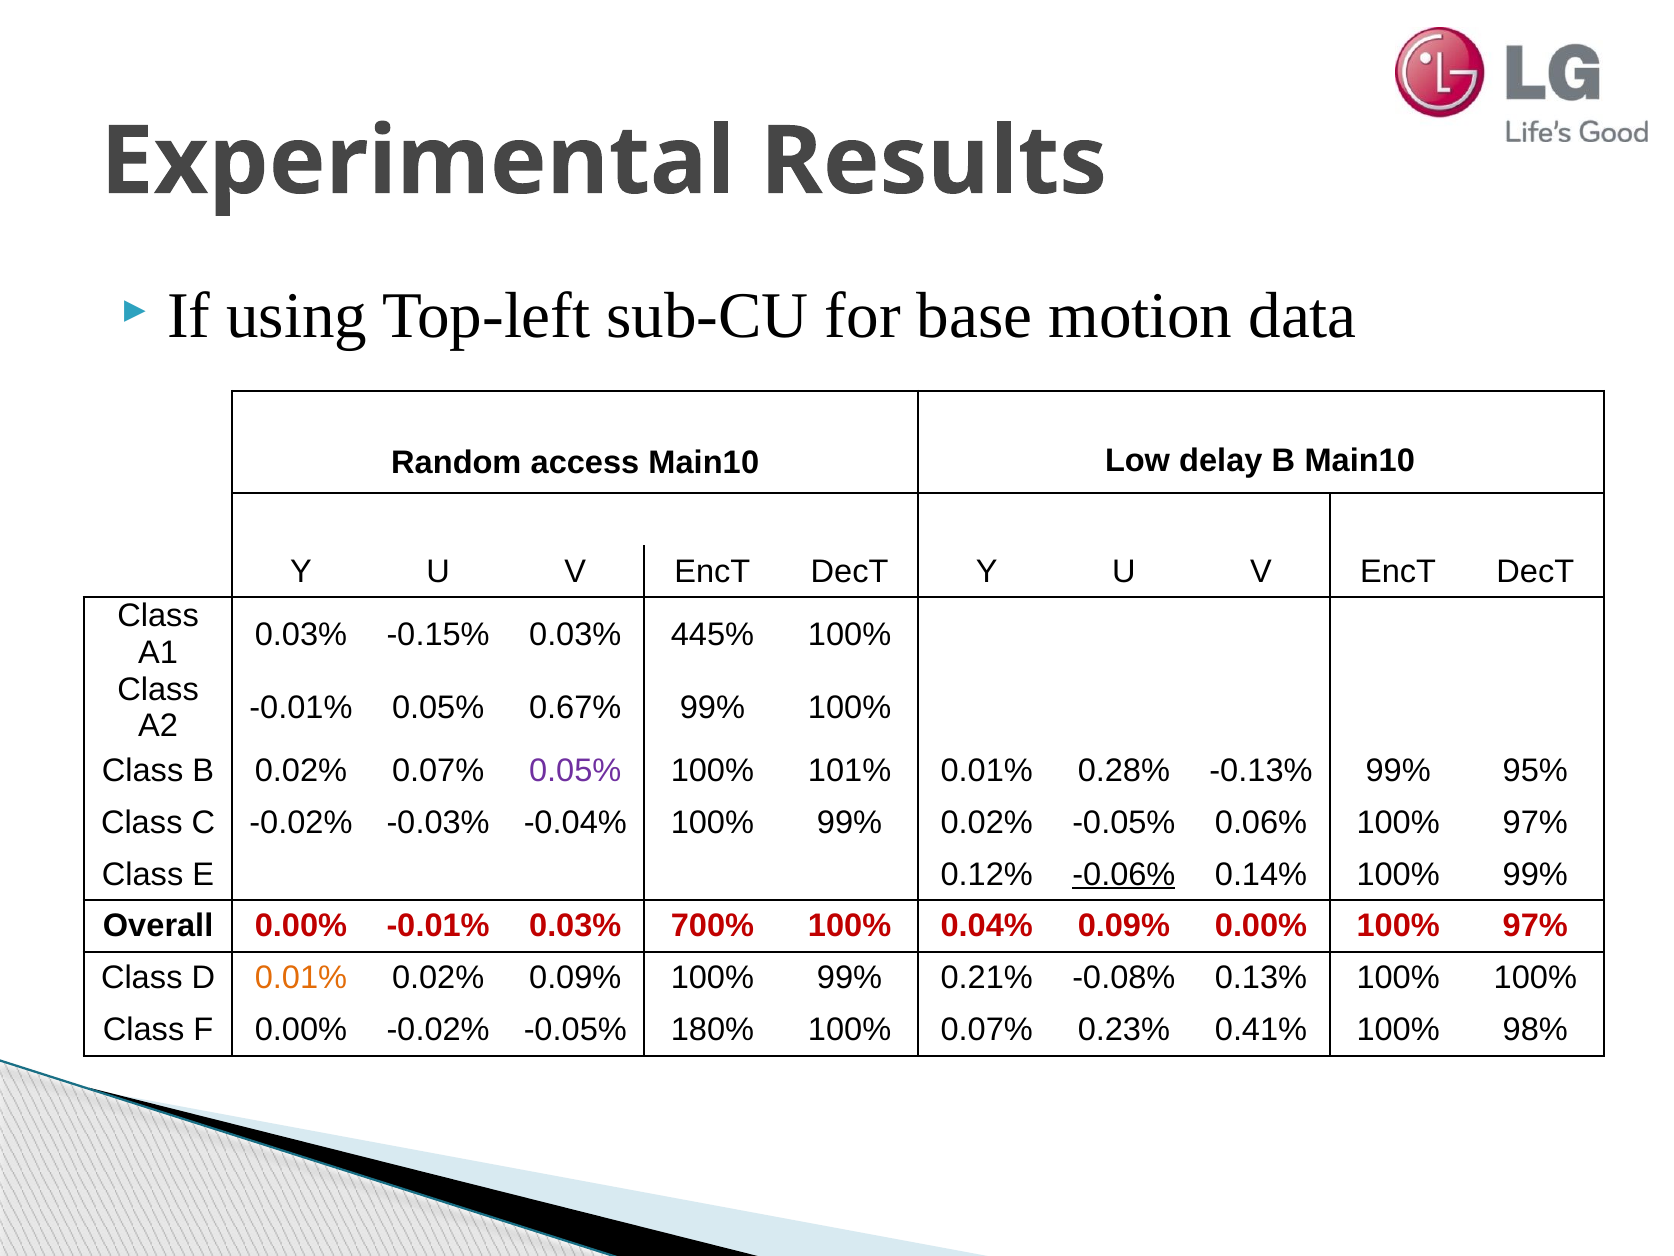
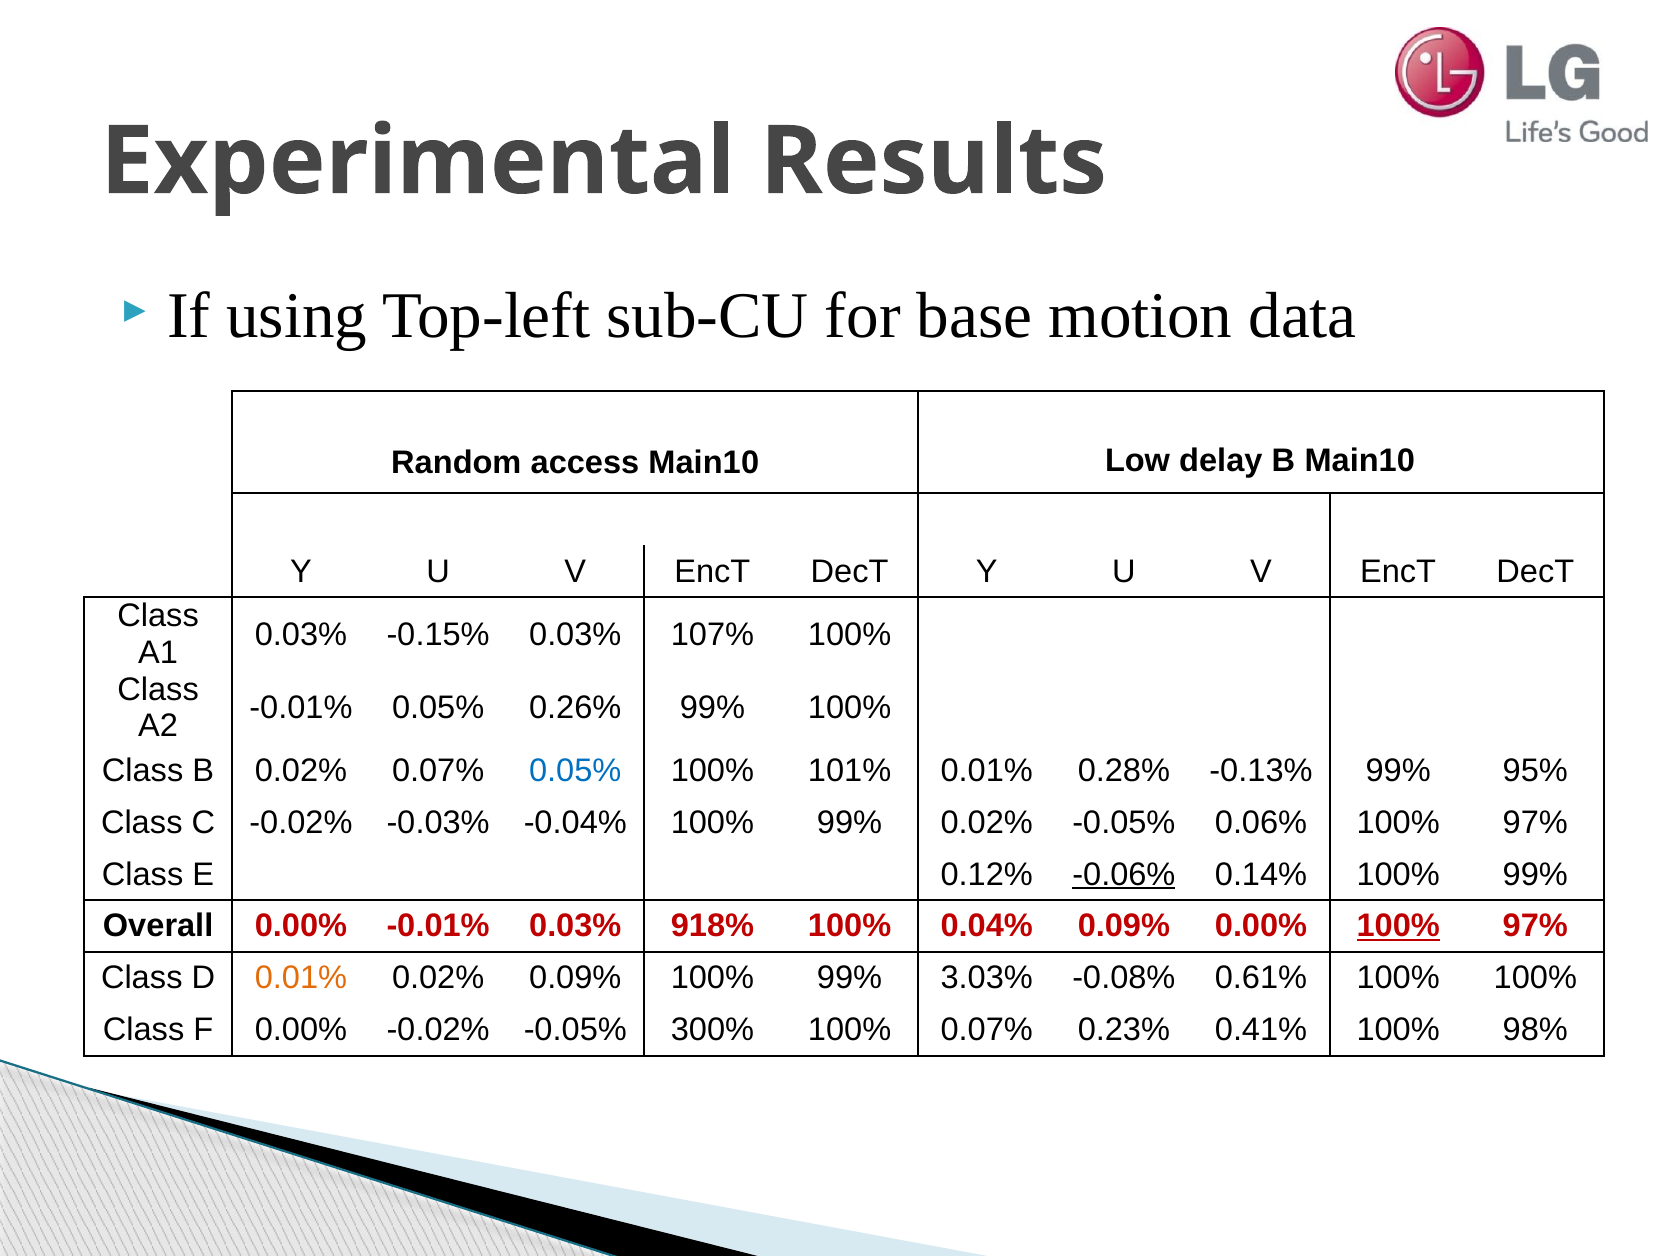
445%: 445% -> 107% (712, 634)
0.67%: 0.67% -> 0.26% (575, 707)
0.05% colour: purple -> blue (575, 770)
700%: 700% -> 918% (712, 926)
100% underline: none -> present (1398, 926)
0.21%: 0.21% -> 3.03% (987, 978)
0.13%: 0.13% -> 0.61% (1261, 978)
180%: 180% -> 300% (712, 1030)
